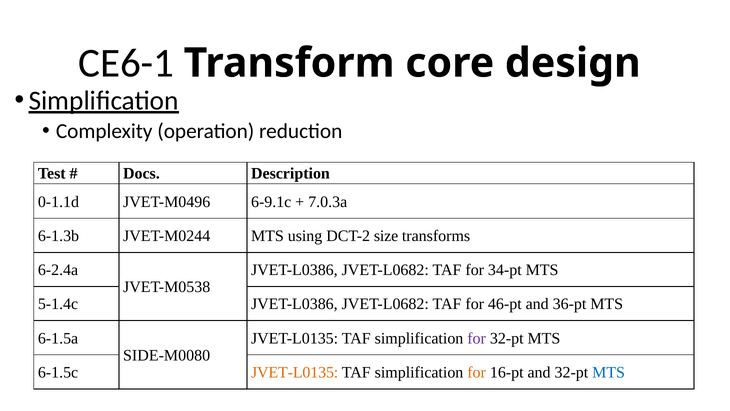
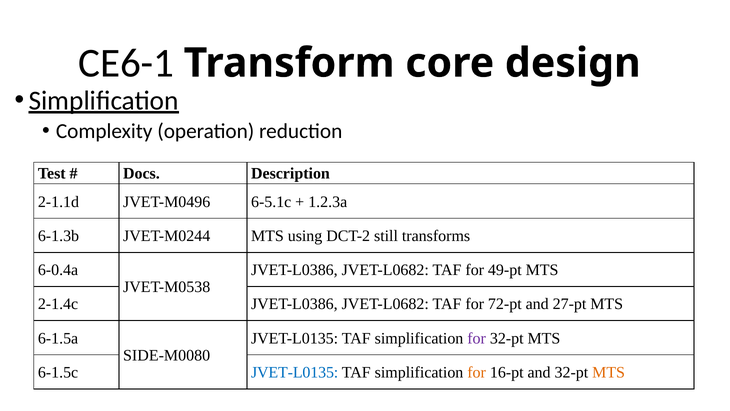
0-1.1d: 0-1.1d -> 2-1.1d (58, 202)
6-9.1c: 6-9.1c -> 6-5.1c (271, 202)
7.0.3a: 7.0.3a -> 1.2.3a (328, 202)
size: size -> still (386, 236)
6-2.4a: 6-2.4a -> 6-0.4a (58, 270)
34-pt: 34-pt -> 49-pt (505, 270)
5-1.4c: 5-1.4c -> 2-1.4c (58, 304)
46-pt: 46-pt -> 72-pt (505, 304)
36-pt: 36-pt -> 27-pt (570, 304)
JVET-L0135 colour: orange -> blue (295, 372)
MTS colour: blue -> orange (609, 372)
